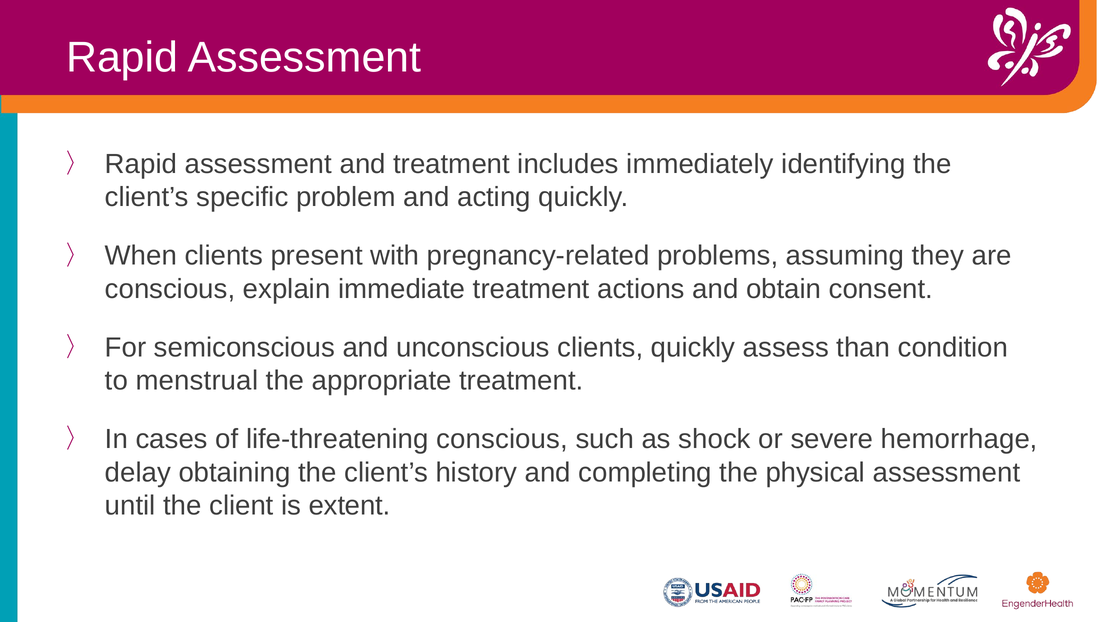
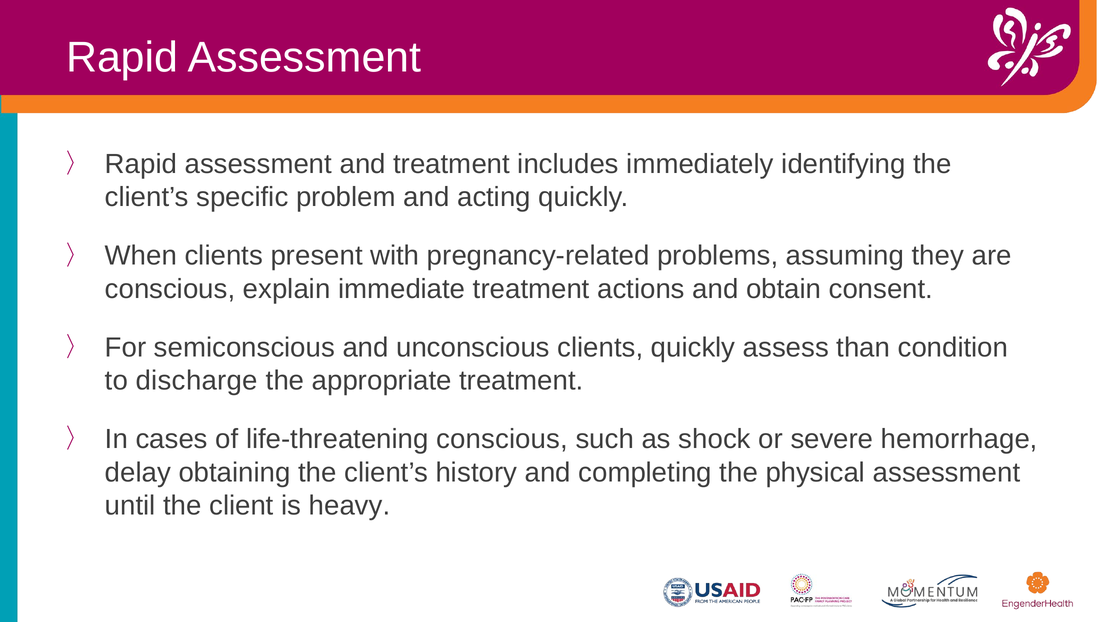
menstrual: menstrual -> discharge (197, 380)
extent: extent -> heavy (349, 505)
